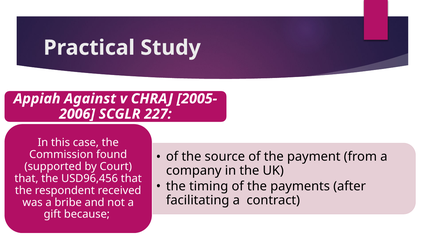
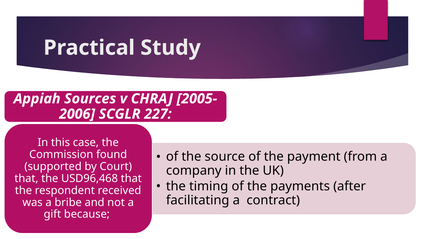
Against: Against -> Sources (90, 99)
USD96,456: USD96,456 -> USD96,468 (90, 179)
